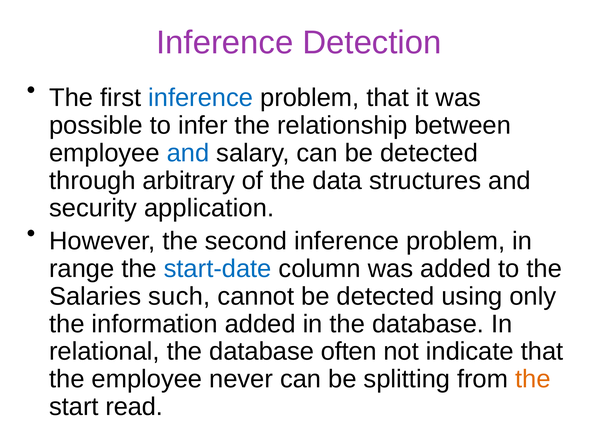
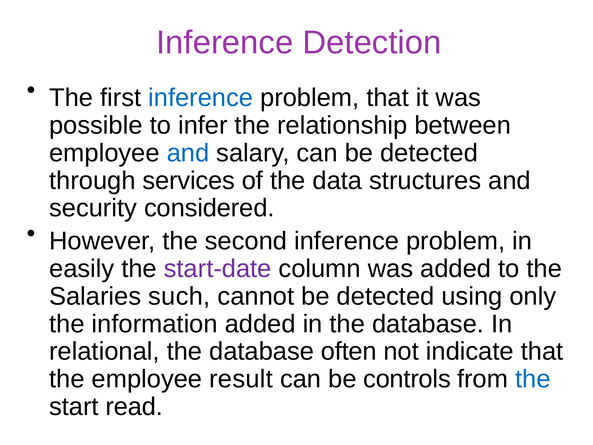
arbitrary: arbitrary -> services (189, 180)
application: application -> considered (209, 208)
range: range -> easily (82, 269)
start-date colour: blue -> purple (218, 269)
never: never -> result (241, 379)
splitting: splitting -> controls (407, 379)
the colour: orange -> blue (533, 379)
